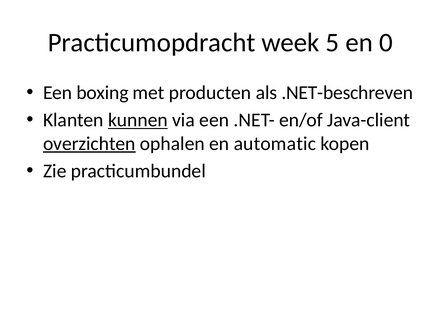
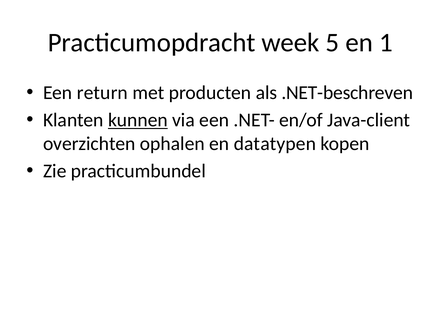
0: 0 -> 1 (386, 43)
boxing: boxing -> return (102, 93)
overzichten underline: present -> none (89, 143)
automatic: automatic -> datatypen (275, 143)
